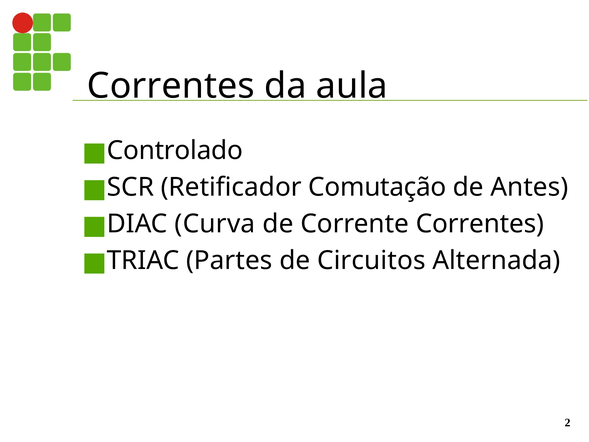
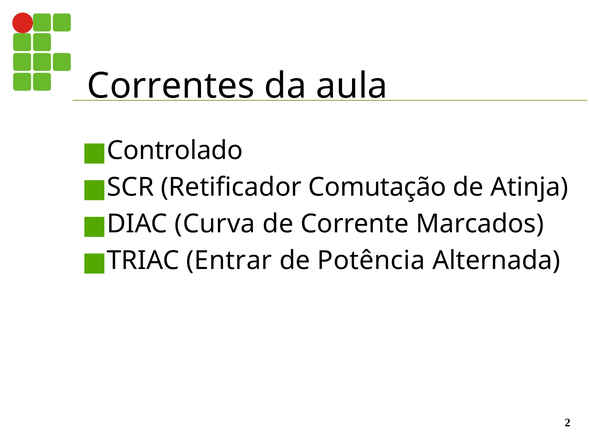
Antes: Antes -> Atinja (529, 187)
Corrente Correntes: Correntes -> Marcados (480, 224)
Partes: Partes -> Entrar (229, 260)
Circuitos: Circuitos -> Potência (371, 260)
